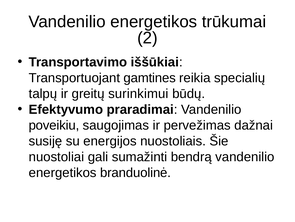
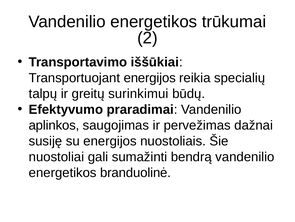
Transportuojant gamtines: gamtines -> energijos (150, 78)
poveikiu: poveikiu -> aplinkos (54, 125)
